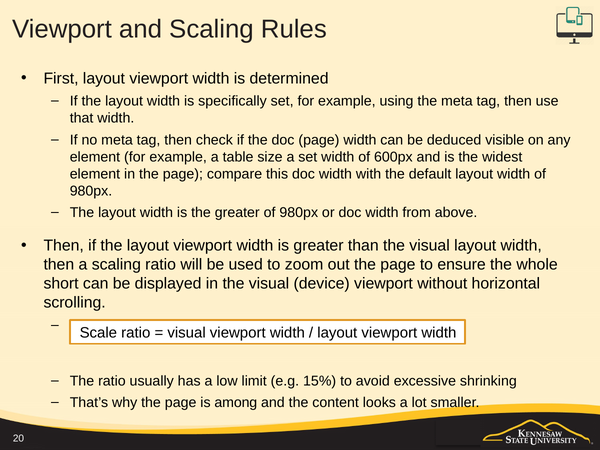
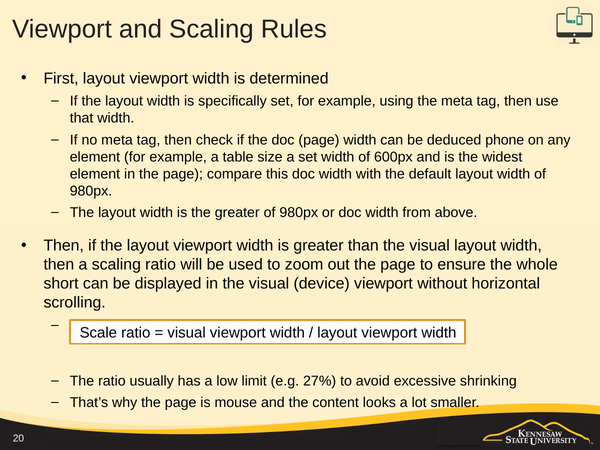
visible: visible -> phone (505, 140)
15%: 15% -> 27% (320, 381)
among: among -> mouse (236, 403)
